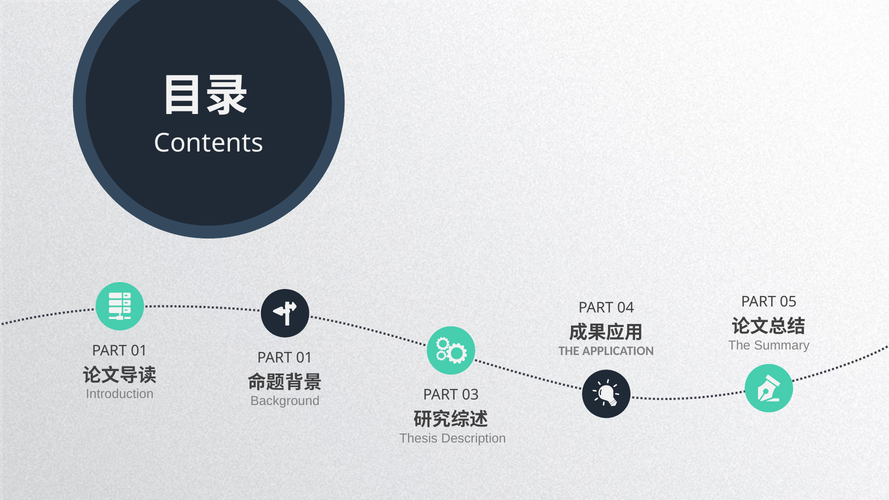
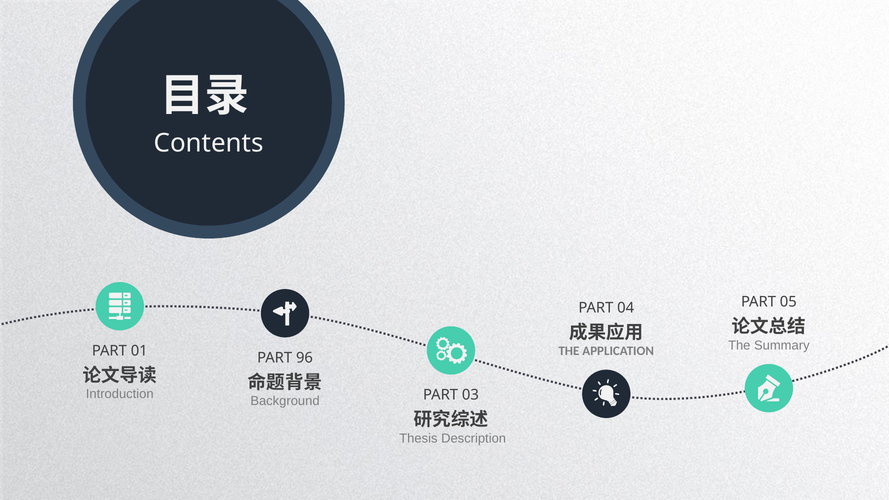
01: 01 -> 96 (304, 358)
